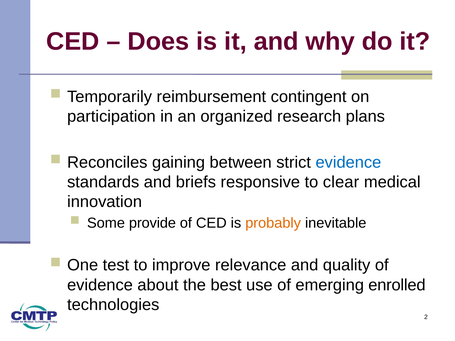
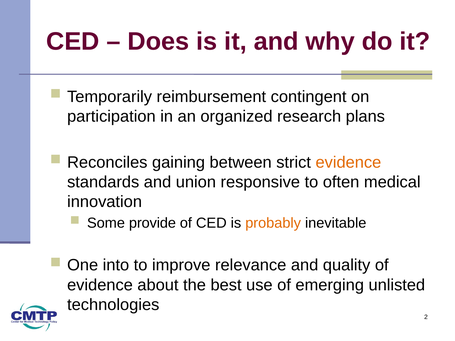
evidence colour: blue -> orange (348, 162)
briefs: briefs -> union (196, 182)
clear: clear -> often (341, 182)
test: test -> into (116, 265)
enrolled: enrolled -> unlisted (397, 285)
